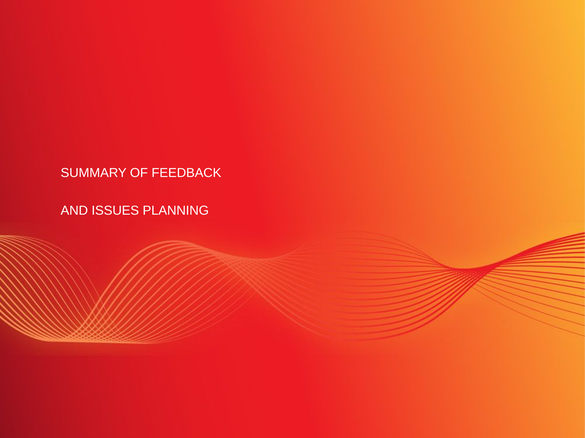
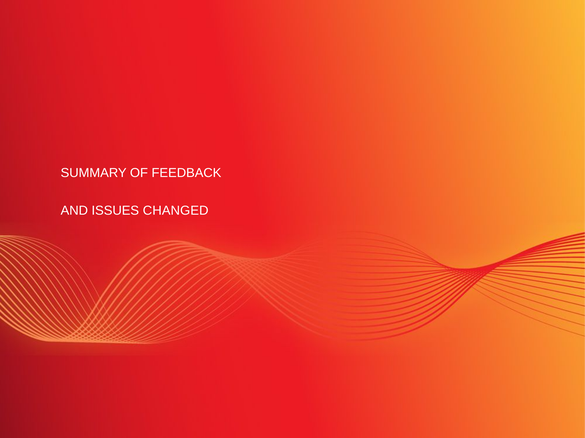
PLANNING: PLANNING -> CHANGED (176, 211)
